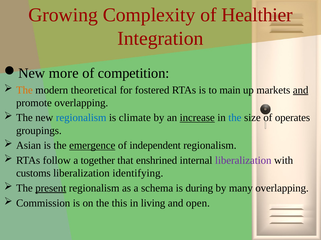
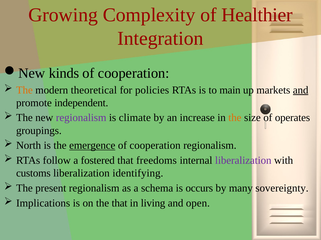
more: more -> kinds (64, 73)
competition: competition -> cooperation (134, 73)
fostered: fostered -> policies (152, 90)
promote overlapping: overlapping -> independent (81, 103)
regionalism colour: blue -> purple (81, 118)
increase underline: present -> none (197, 118)
the colour: blue -> orange (235, 118)
Asian: Asian -> North (29, 146)
independent: independent -> cooperation (155, 146)
together: together -> fostered (98, 161)
enshrined: enshrined -> freedoms (156, 161)
present underline: present -> none (51, 189)
during: during -> occurs (199, 189)
many overlapping: overlapping -> sovereignty (282, 189)
Commission: Commission -> Implications (43, 204)
the this: this -> that (119, 204)
